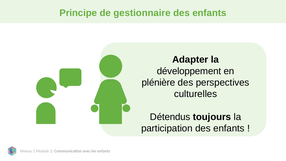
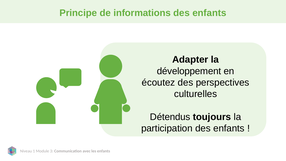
gestionnaire: gestionnaire -> informations (142, 13)
plénière: plénière -> écoutez (158, 82)
